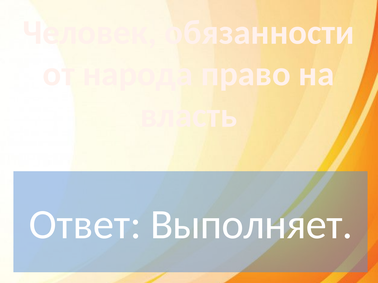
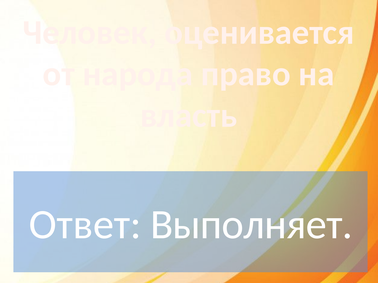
обязанности: обязанности -> оценивается (259, 32)
